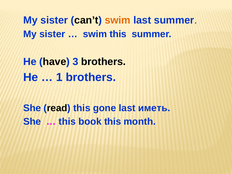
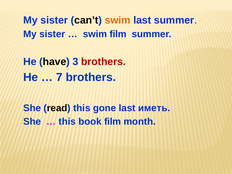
swim this: this -> film (118, 34)
brothers colour: black -> red (103, 62)
1: 1 -> 7 (59, 77)
book this: this -> film (113, 122)
